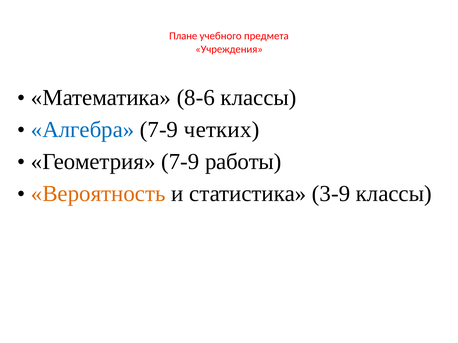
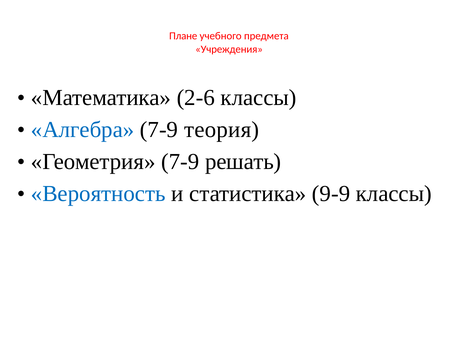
8-6: 8-6 -> 2-6 (196, 98)
четких: четких -> теория (222, 130)
работы: работы -> решать (243, 162)
Вероятность colour: orange -> blue (98, 194)
3-9: 3-9 -> 9-9 (331, 194)
